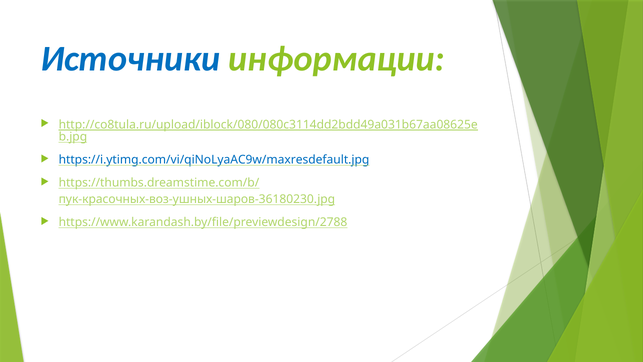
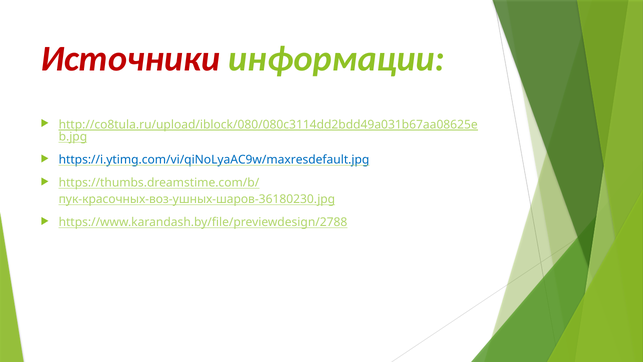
Источники colour: blue -> red (130, 59)
